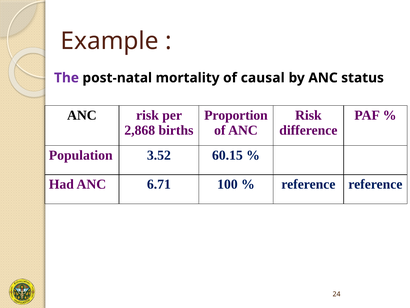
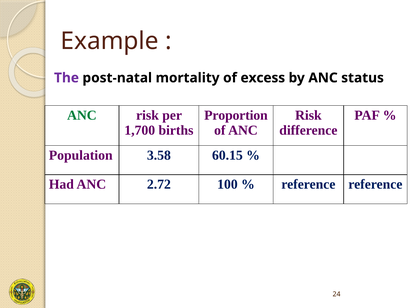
causal: causal -> excess (263, 78)
ANC colour: black -> green (82, 115)
2,868: 2,868 -> 1,700 (140, 130)
3.52: 3.52 -> 3.58 (159, 155)
6.71: 6.71 -> 2.72 (159, 184)
